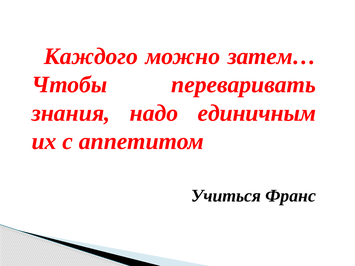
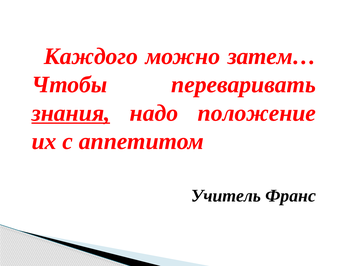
знания underline: none -> present (71, 113)
единичным: единичным -> положение (257, 113)
Учиться: Учиться -> Учитель (226, 196)
